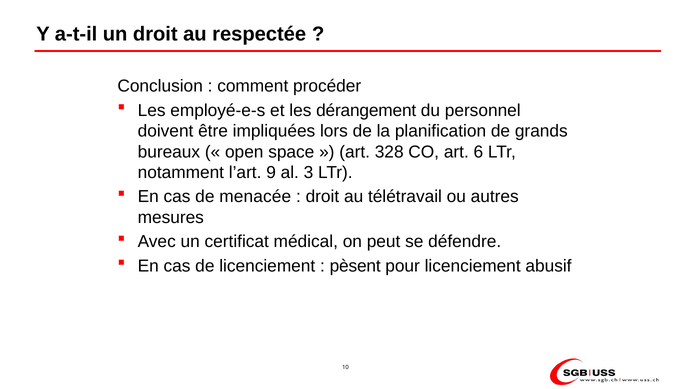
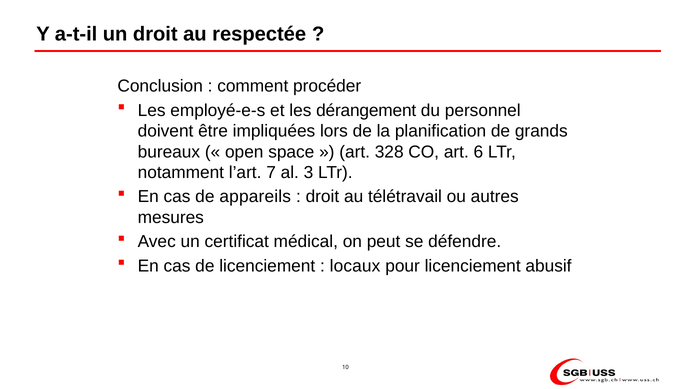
9: 9 -> 7 (271, 172)
menacée: menacée -> appareils (255, 197)
pèsent: pèsent -> locaux (355, 266)
